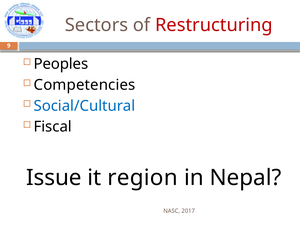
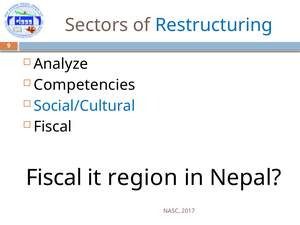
Restructuring colour: red -> blue (214, 25)
Peoples: Peoples -> Analyze (61, 64)
Issue: Issue -> Fiscal (54, 178)
